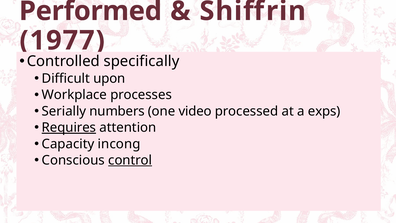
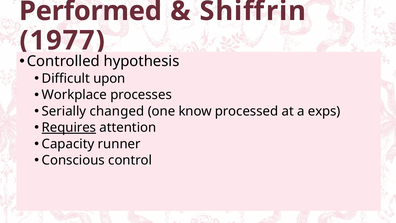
specifically: specifically -> hypothesis (142, 61)
numbers: numbers -> changed (117, 111)
video: video -> know (195, 111)
incong: incong -> runner (119, 144)
control underline: present -> none (130, 160)
